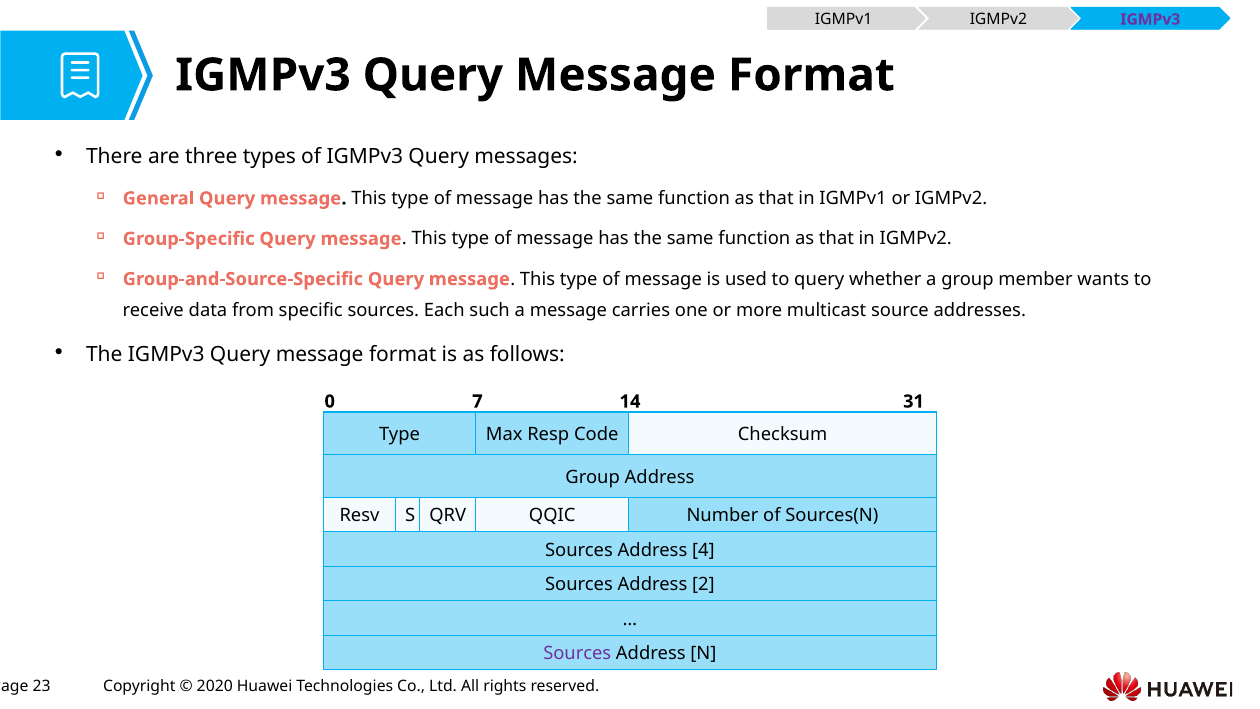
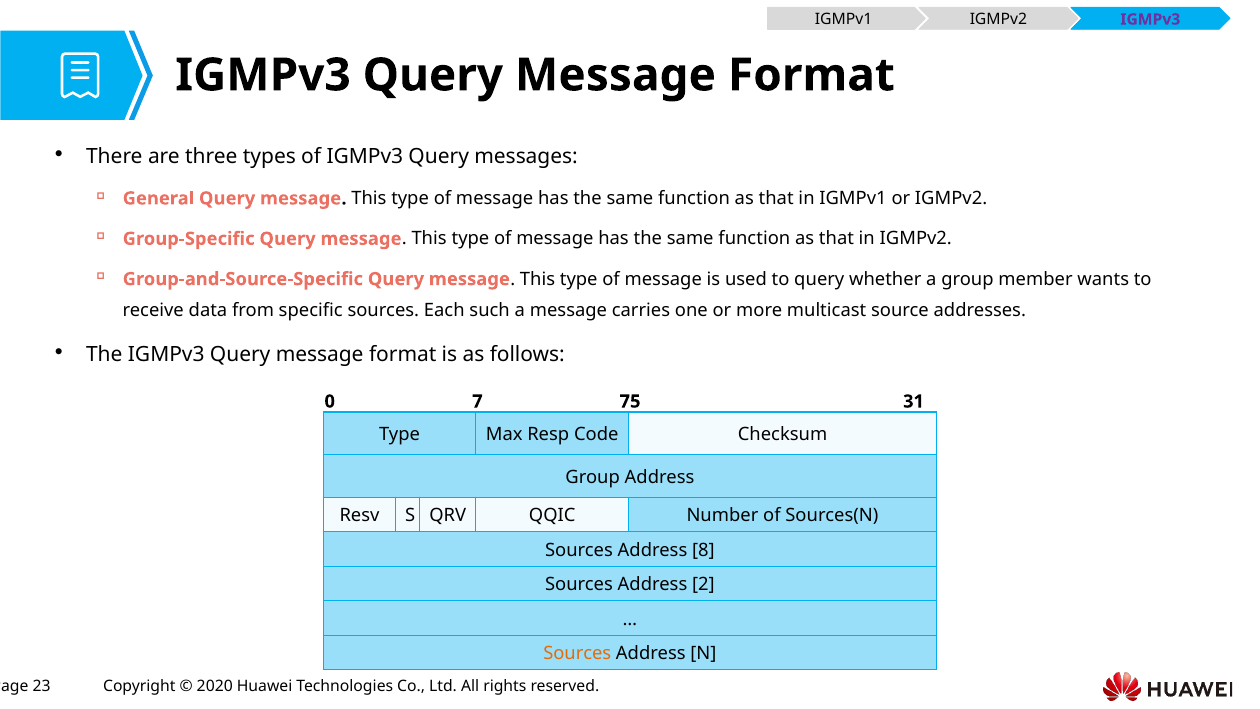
14: 14 -> 75 (630, 401)
4: 4 -> 8 (703, 550)
Sources colour: purple -> orange (577, 653)
